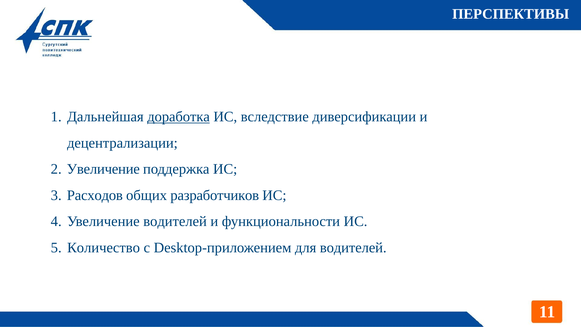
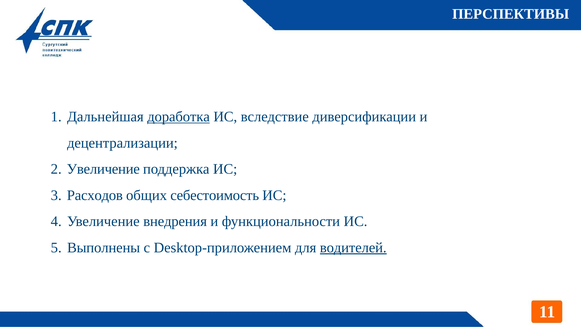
разработчиков: разработчиков -> себестоимость (215, 195)
Увеличение водителей: водителей -> внедрения (175, 221)
Количество: Количество -> Выполнены (104, 247)
водителей underline: none -> present (353, 247)
